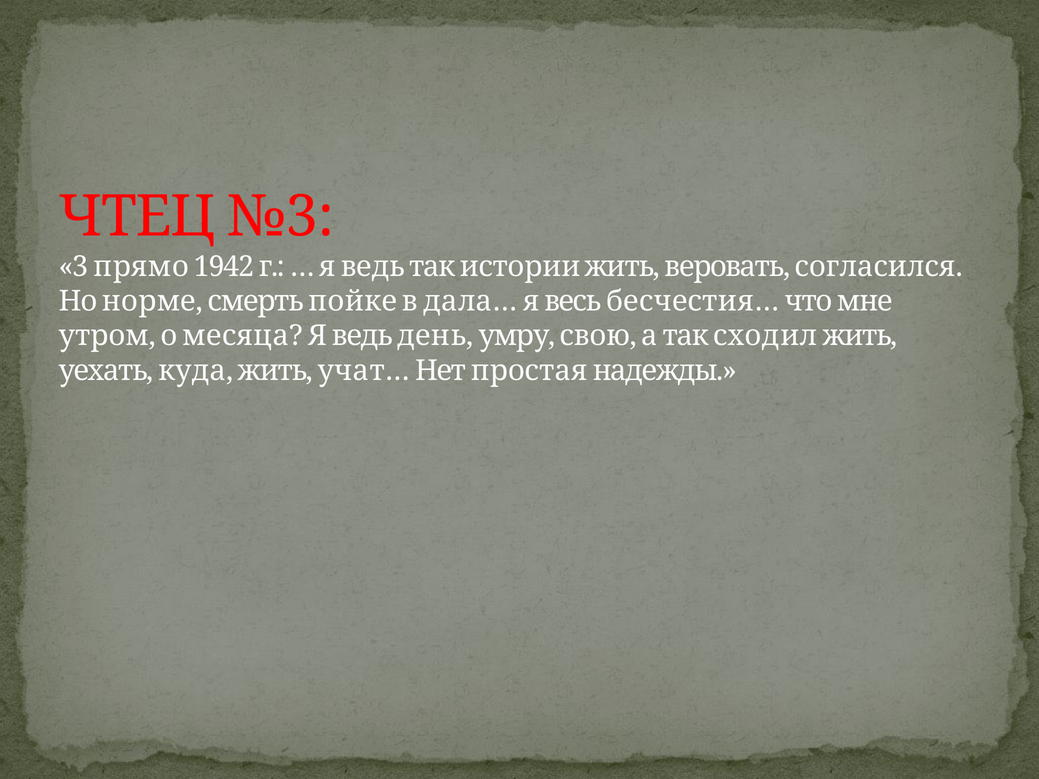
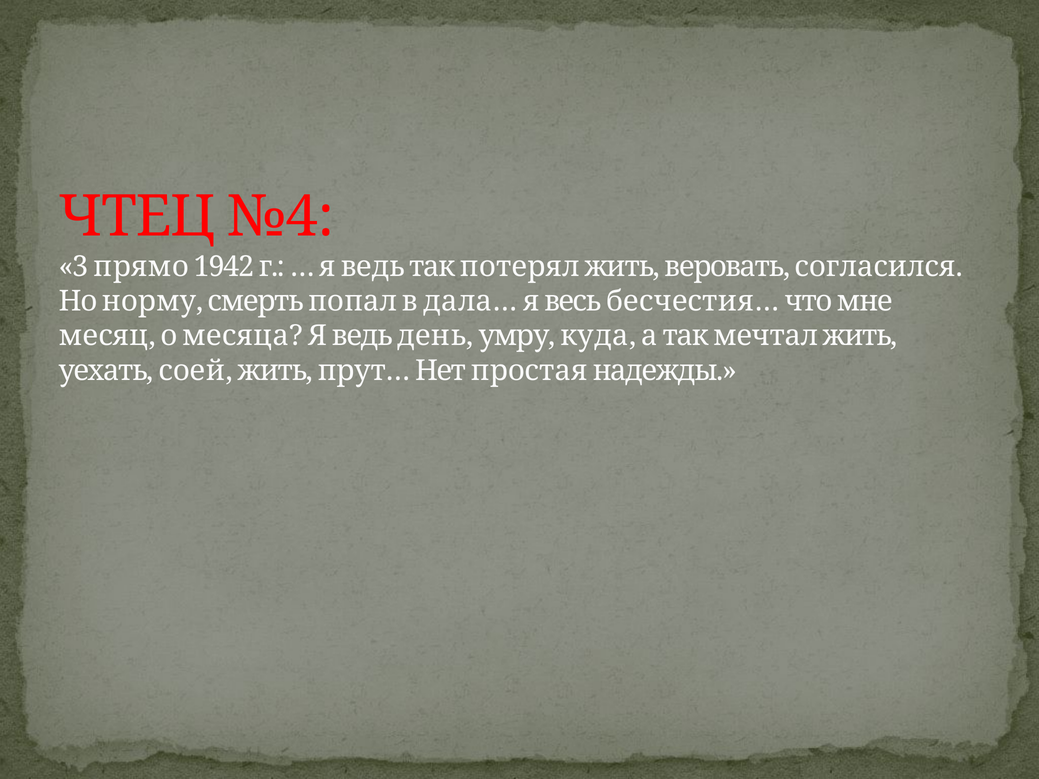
№3: №3 -> №4 (281, 217)
истории: истории -> потерял (520, 267)
норме: норме -> норму (153, 301)
пойке: пойке -> попал (353, 301)
утром: утром -> месяц (107, 336)
свою: свою -> куда (598, 336)
сходил: сходил -> мечтал (766, 336)
куда: куда -> соей (196, 371)
учат…: учат… -> прут… (364, 371)
